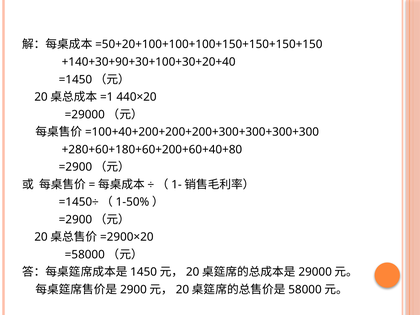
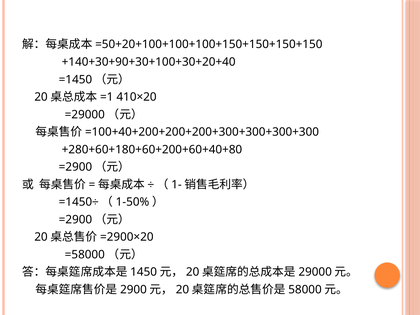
440×20: 440×20 -> 410×20 (137, 97)
